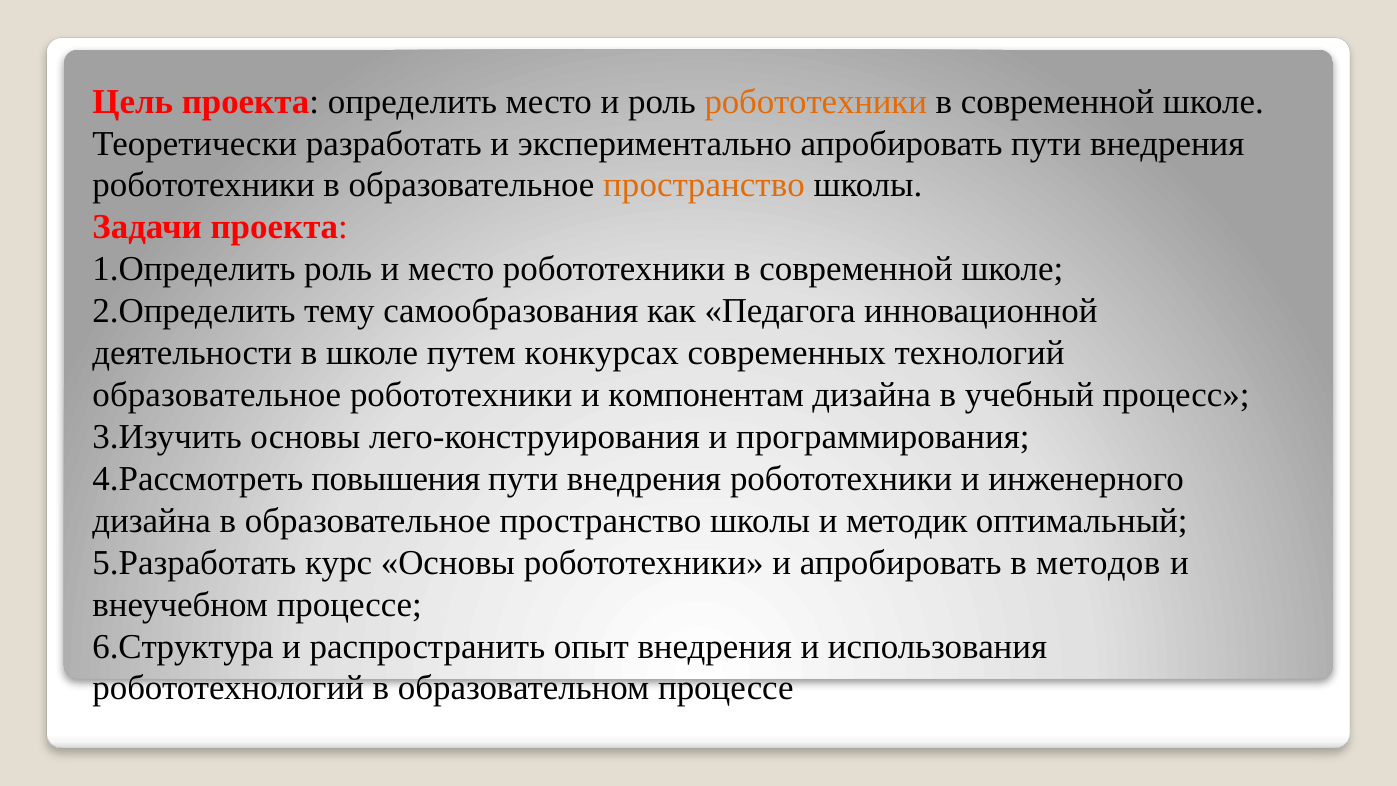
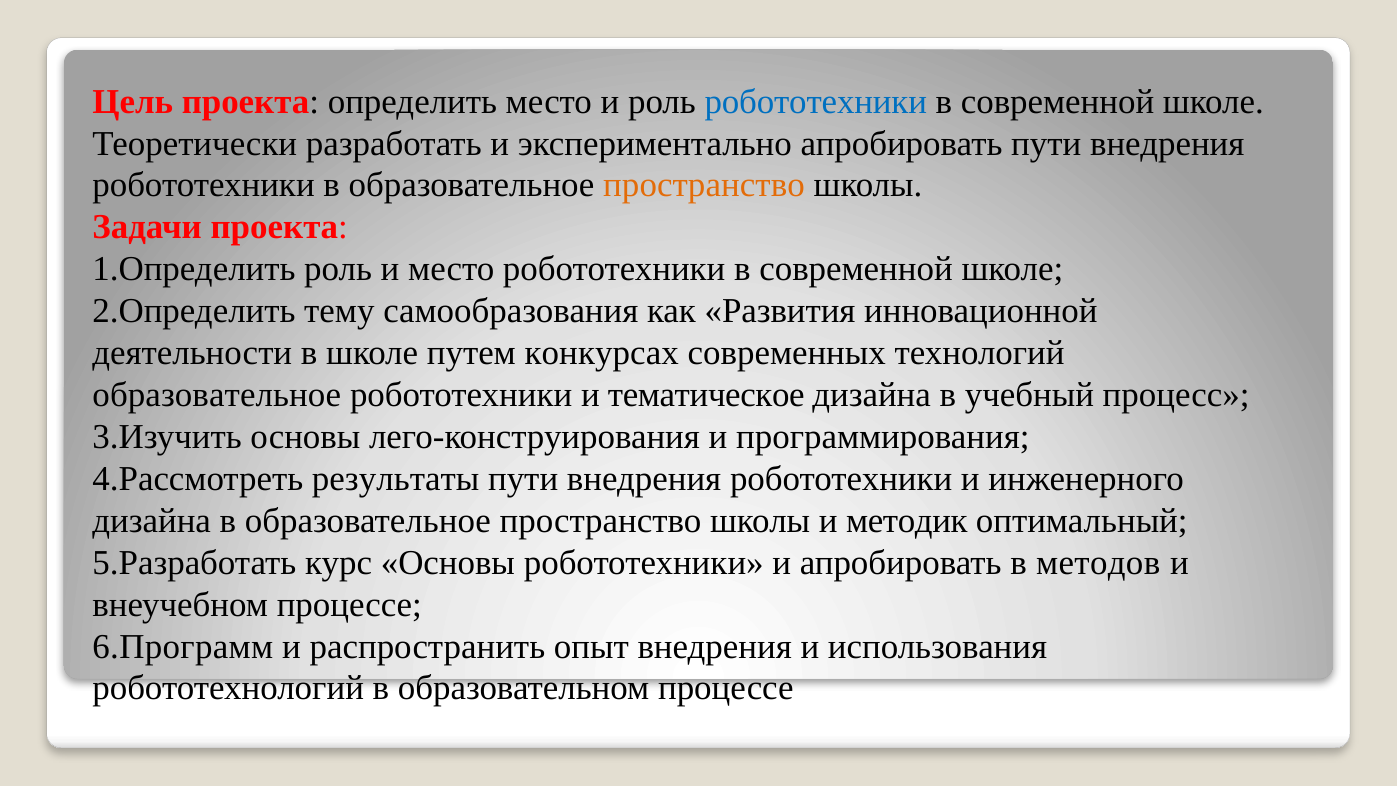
робототехники colour: orange -> blue (816, 102)
Педагога: Педагога -> Развития (780, 311)
компонентам: компонентам -> тематическое (706, 395)
повышения: повышения -> результаты (396, 479)
6.Структура: 6.Структура -> 6.Программ (183, 646)
